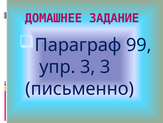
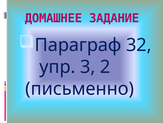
99: 99 -> 32 (139, 45)
3 3: 3 -> 2 (105, 66)
